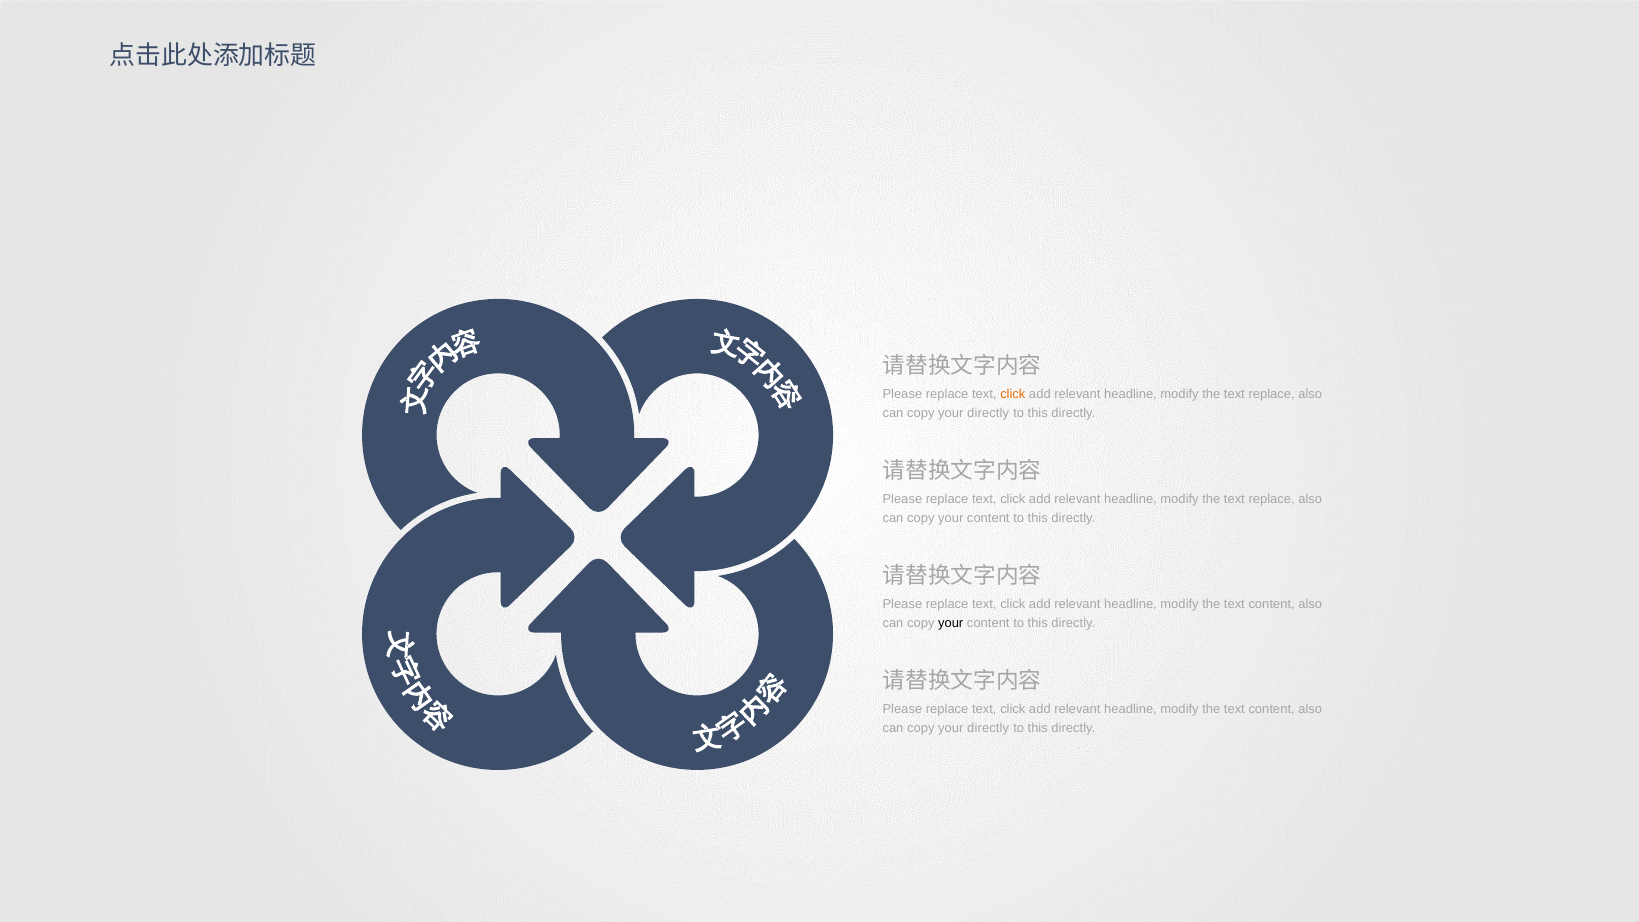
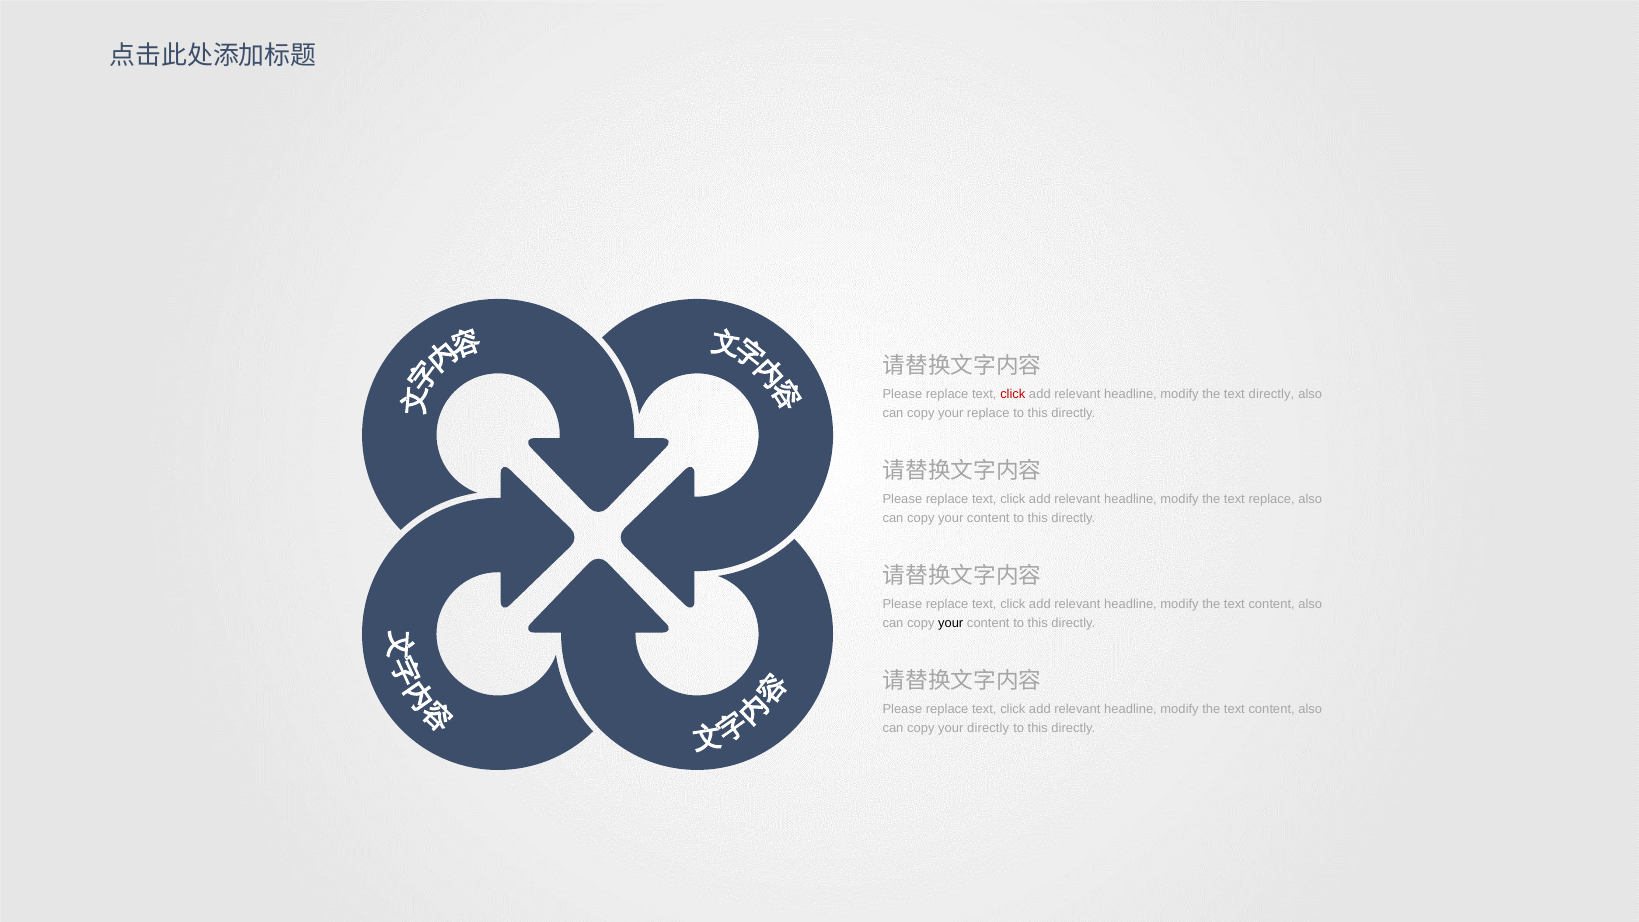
click colour: orange -> red (1013, 394)
replace: replace -> directly (1272, 394)
directly: directly -> replace (988, 413)
